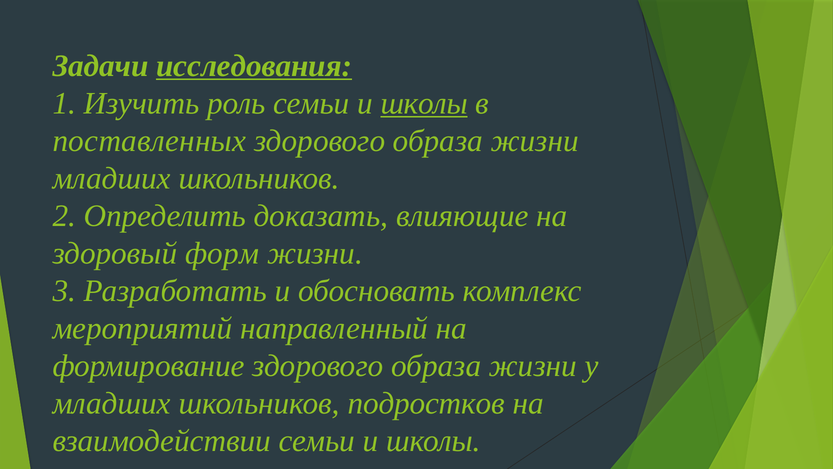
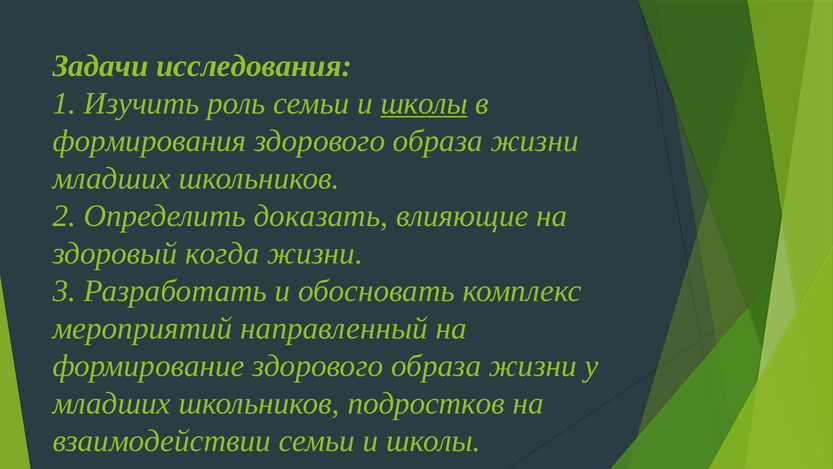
исследования underline: present -> none (254, 66)
поставленных: поставленных -> формирования (150, 141)
форм: форм -> когда (222, 253)
